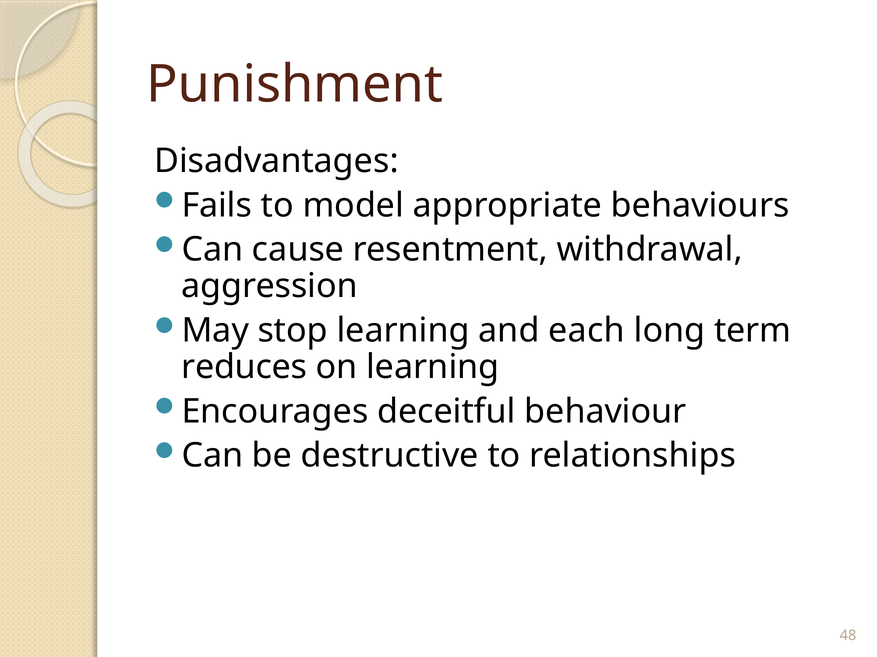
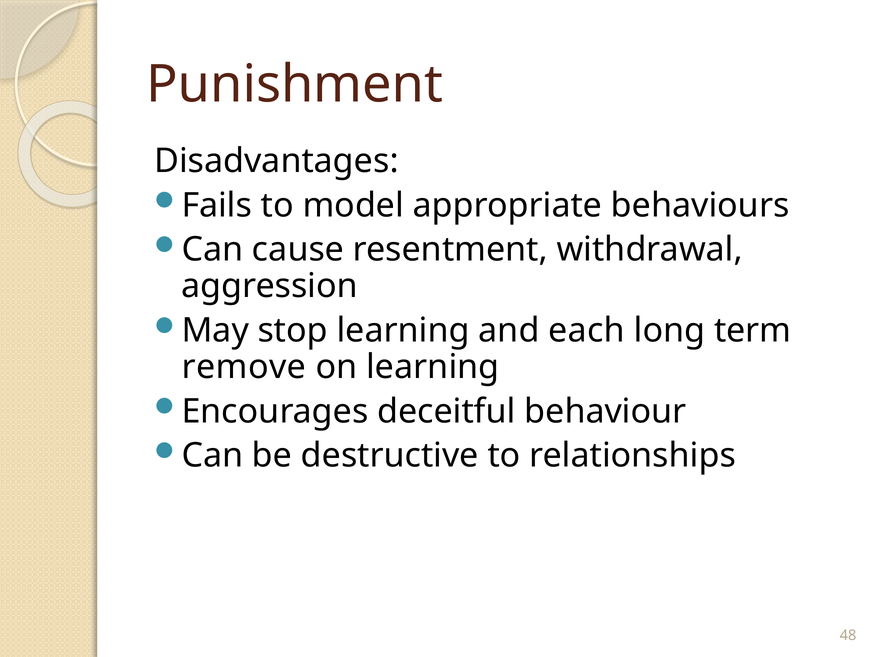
reduces: reduces -> remove (244, 368)
